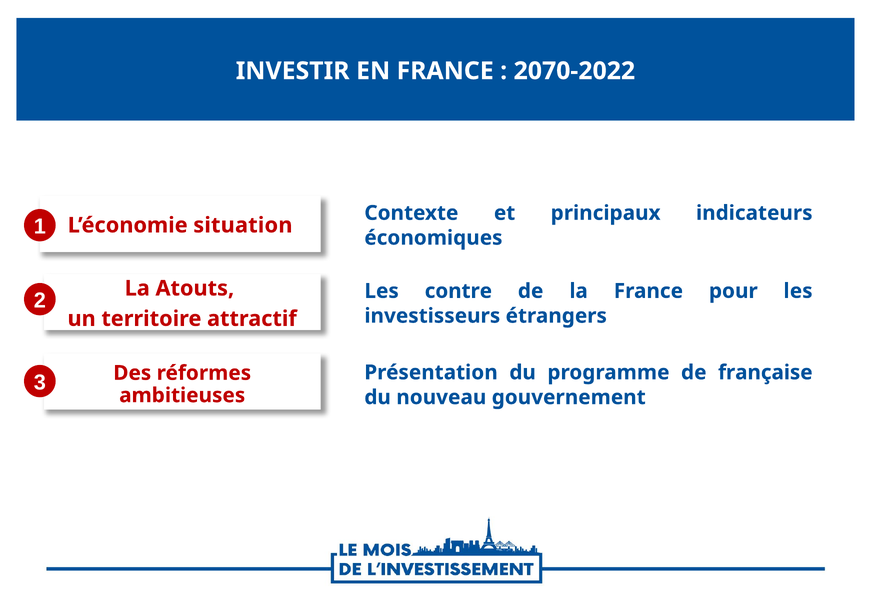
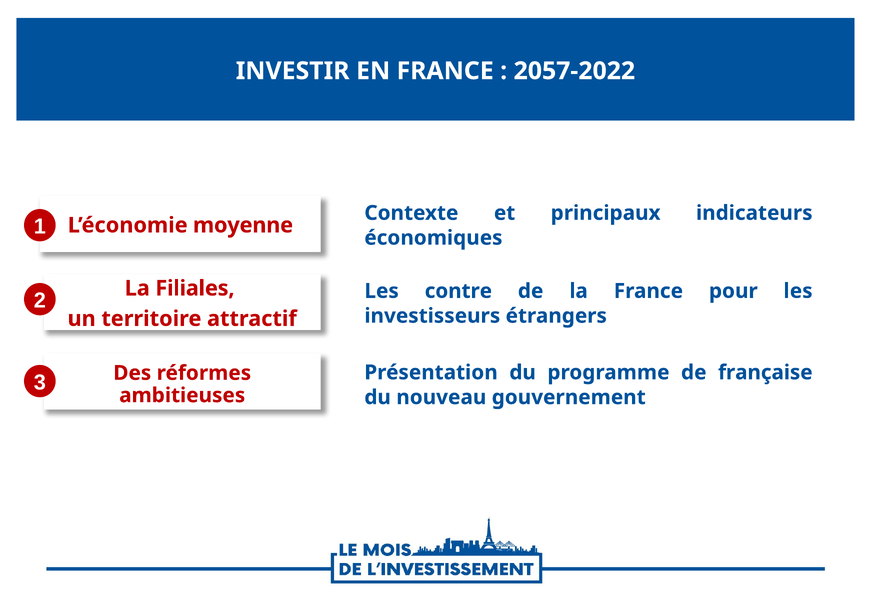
2070-2022: 2070-2022 -> 2057-2022 (574, 71)
situation: situation -> moyenne (243, 225)
Atouts: Atouts -> Filiales (195, 288)
